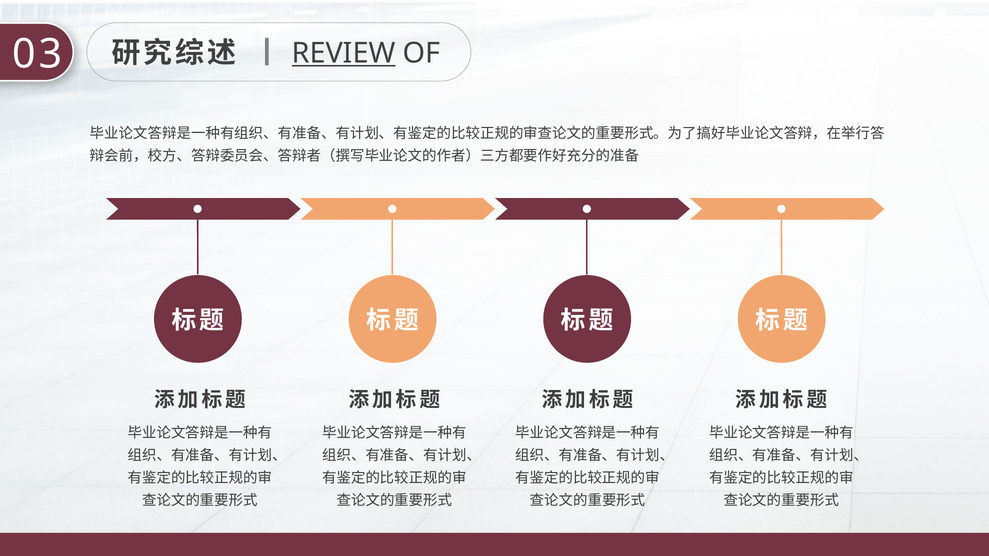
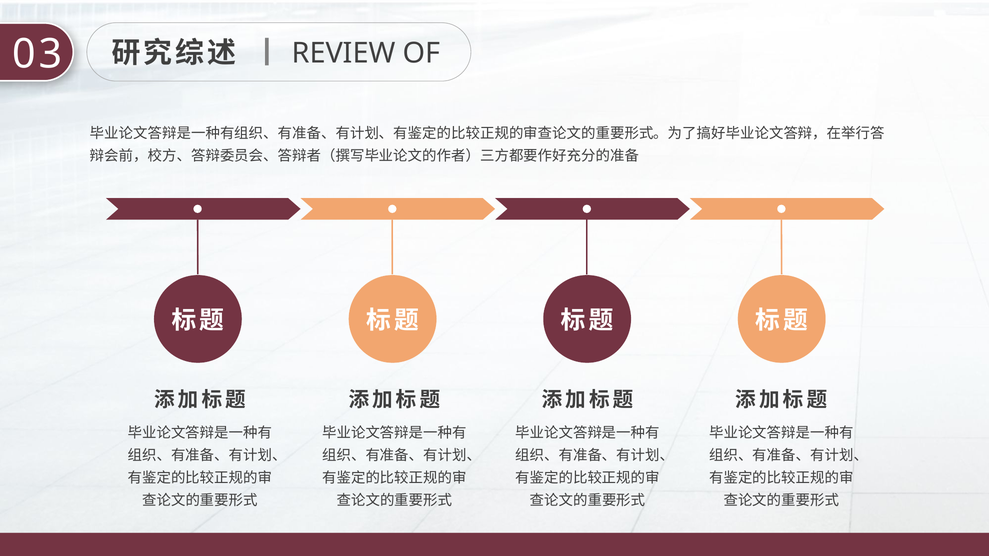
REVIEW underline: present -> none (344, 53)
